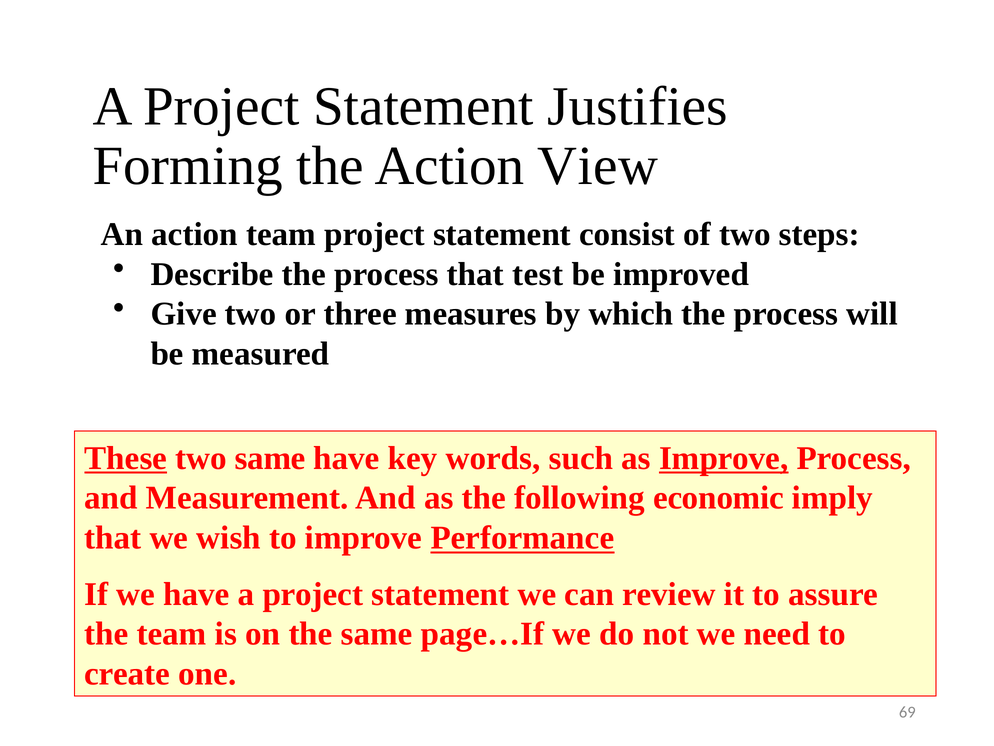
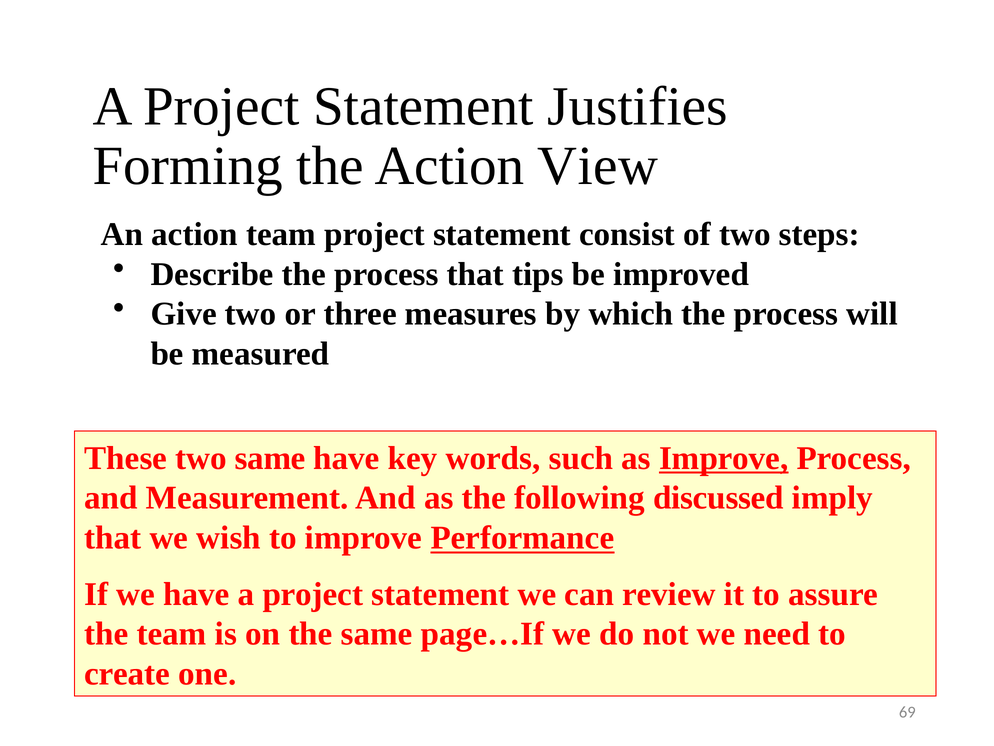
test: test -> tips (538, 274)
These underline: present -> none (126, 458)
economic: economic -> discussed (718, 498)
